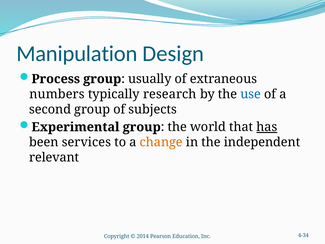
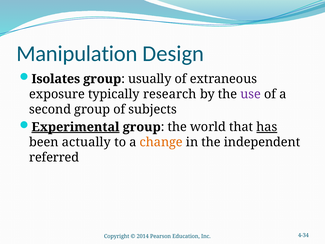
Process: Process -> Isolates (56, 79)
numbers: numbers -> exposure (57, 94)
use colour: blue -> purple (251, 94)
Experimental underline: none -> present (76, 127)
services: services -> actually (86, 142)
relevant: relevant -> referred (54, 157)
